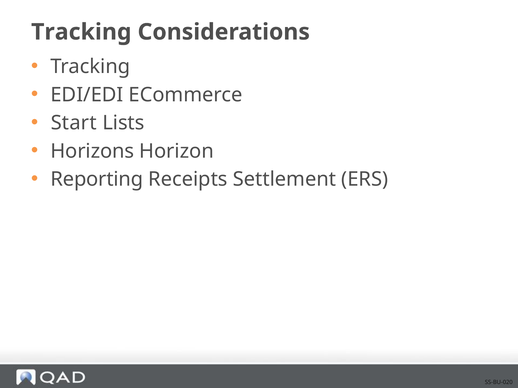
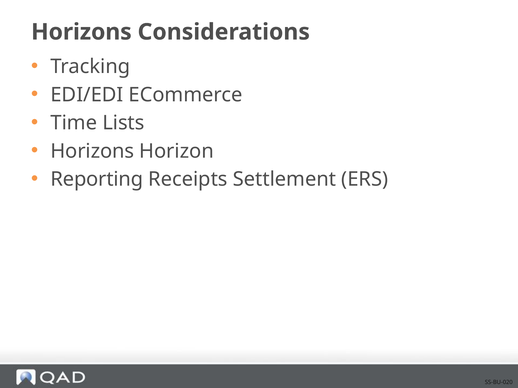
Tracking: Tracking -> Horizons (81, 32)
Start: Start -> Time (74, 123)
